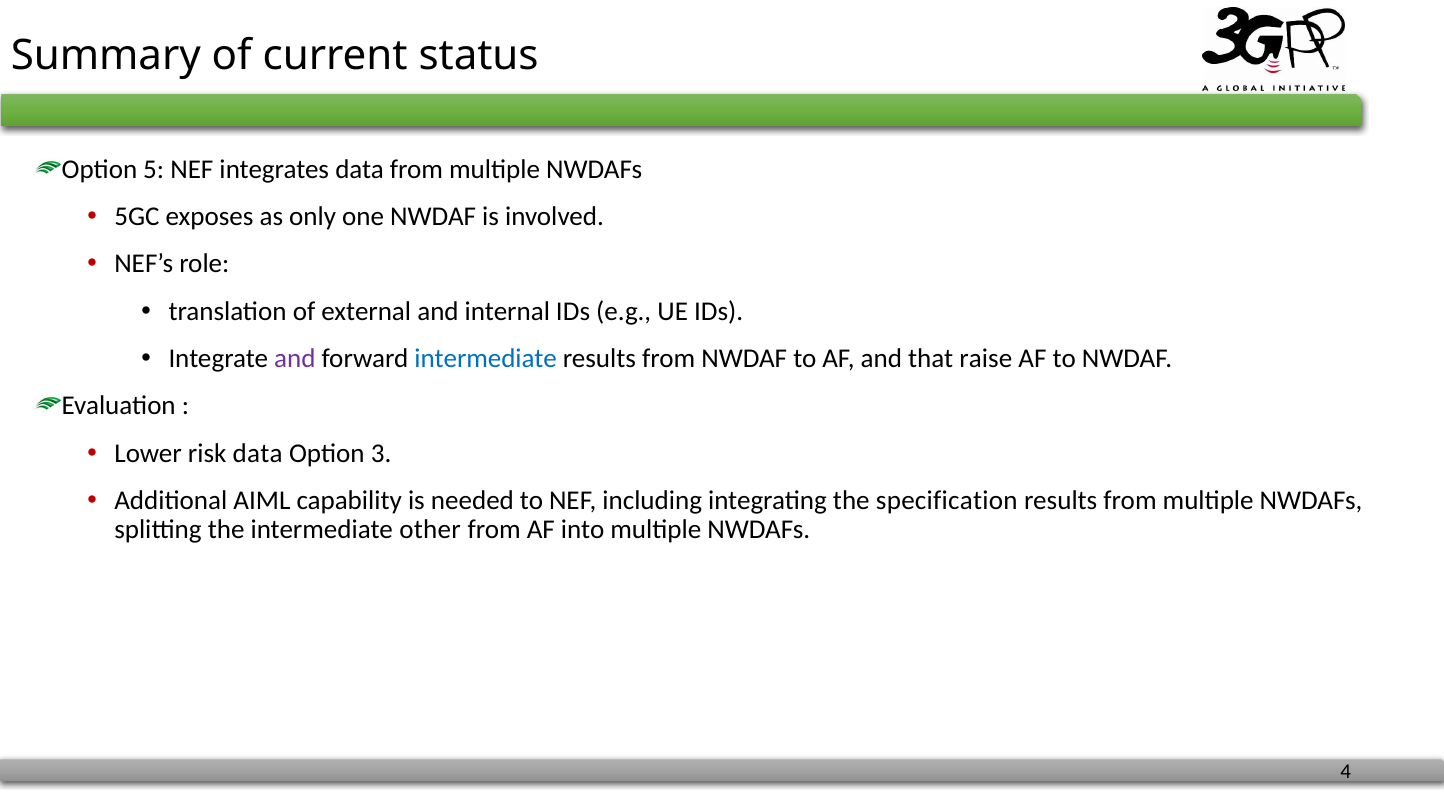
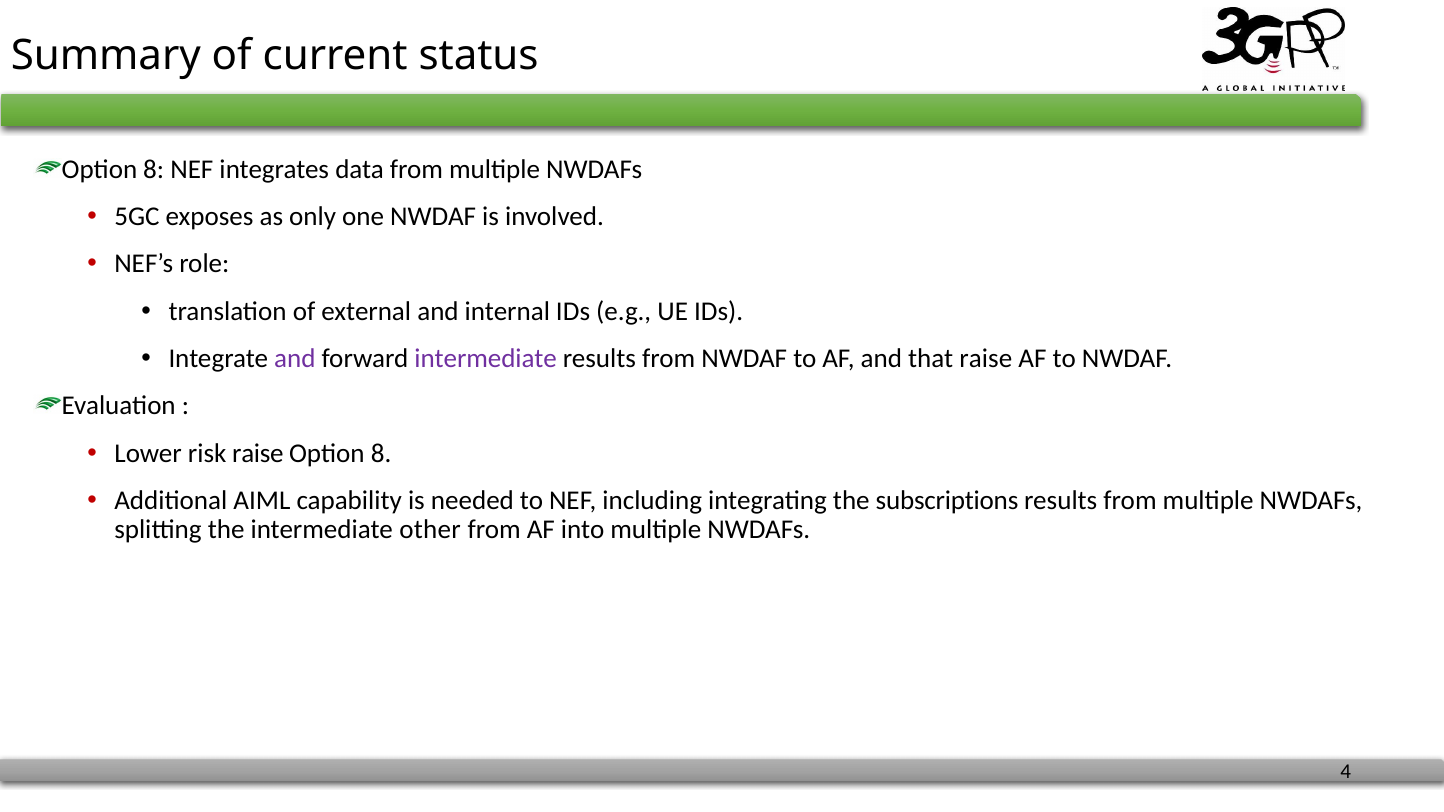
5: 5 -> 8 (154, 169)
intermediate colour: blue -> purple (486, 359)
risk data: data -> raise (258, 453)
3: 3 -> 8 (381, 453)
specification: specification -> subscriptions (947, 501)
